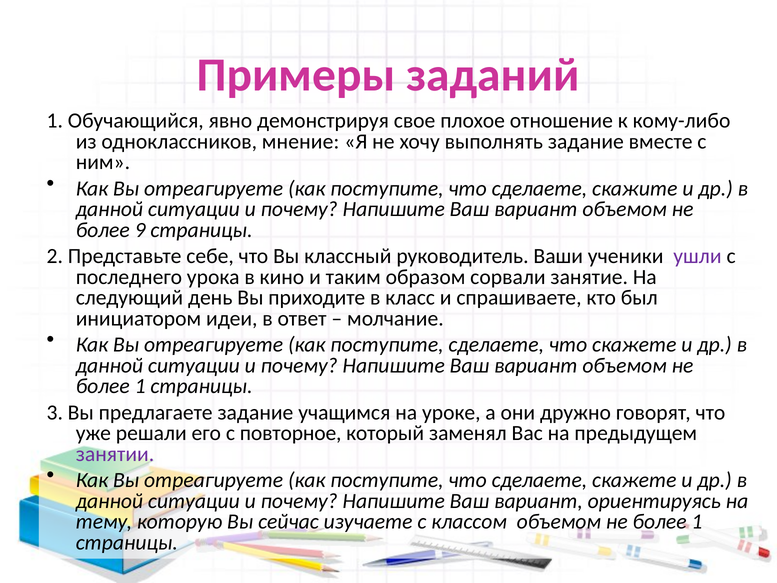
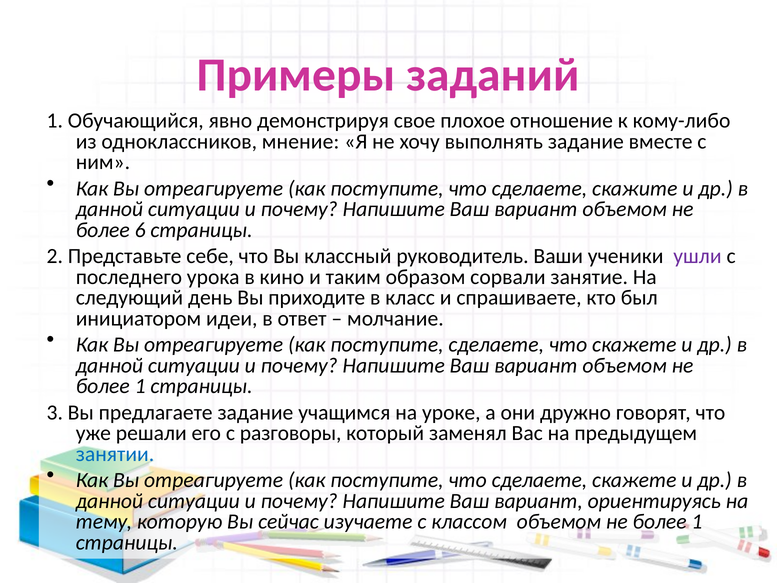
9: 9 -> 6 (140, 230)
повторное: повторное -> разговоры (291, 433)
занятии colour: purple -> blue (115, 454)
